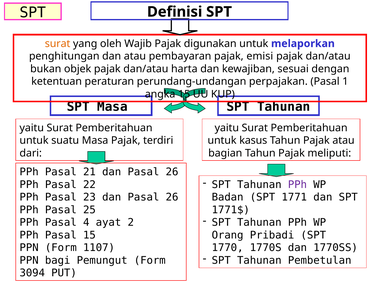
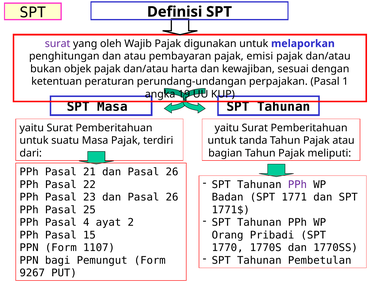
surat colour: orange -> purple (58, 44)
angka 15: 15 -> 19 (184, 94)
kasus: kasus -> tanda (253, 141)
3094: 3094 -> 9267 (32, 273)
